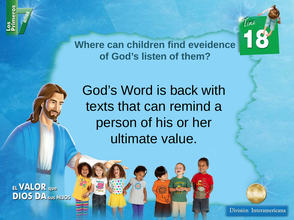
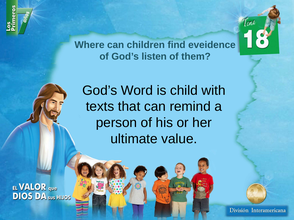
back: back -> child (184, 91)
